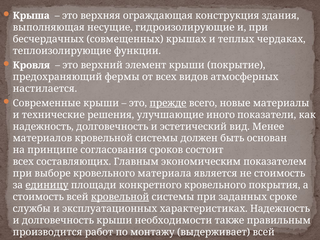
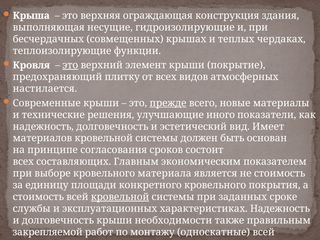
это underline: none -> present (70, 65)
фермы: фермы -> плитку (122, 77)
Менее: Менее -> Имеет (268, 127)
единицу underline: present -> none (47, 185)
производится: производится -> закрепляемой (48, 232)
выдерживает: выдерживает -> односкатные (214, 232)
